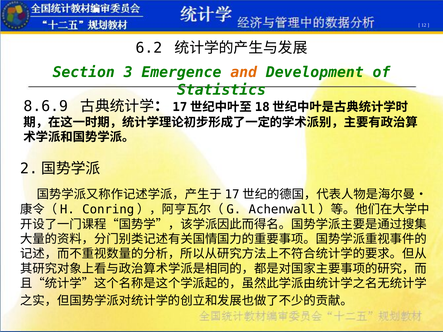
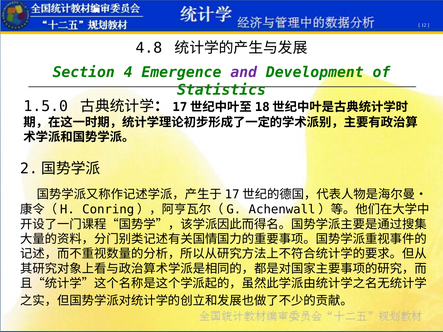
6.2: 6.2 -> 4.8 (149, 48)
3: 3 -> 4 (128, 72)
and colour: orange -> purple (244, 72)
8.6.9: 8.6.9 -> 1.5.0 (46, 106)
